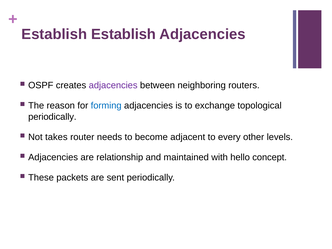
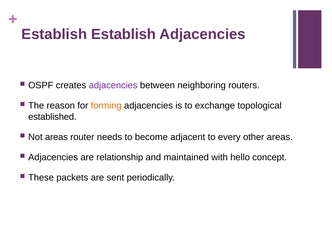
forming colour: blue -> orange (106, 106)
periodically: periodically -> established (52, 117)
Not takes: takes -> areas (56, 137)
other levels: levels -> areas (280, 137)
